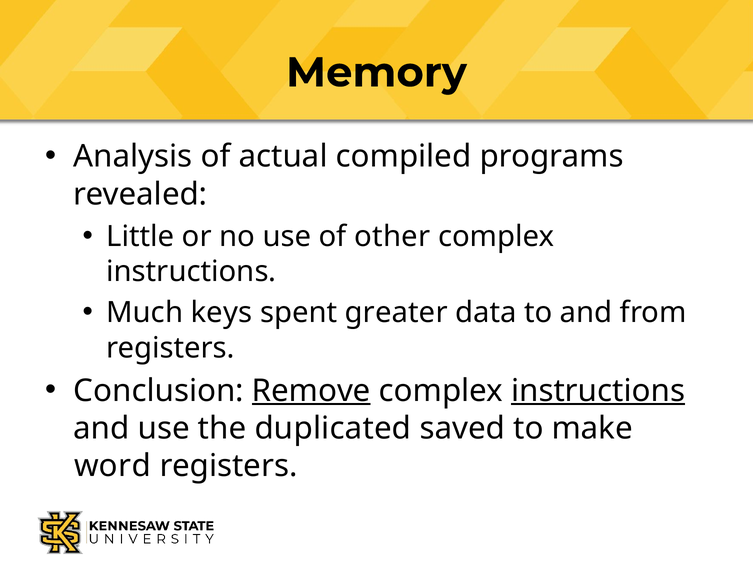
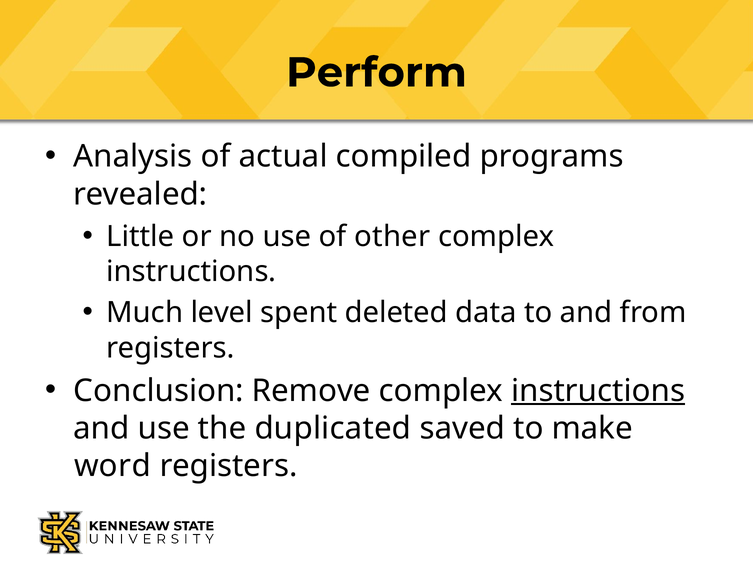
Memory: Memory -> Perform (376, 73)
keys: keys -> level (222, 313)
greater: greater -> deleted (396, 313)
Remove underline: present -> none (311, 391)
